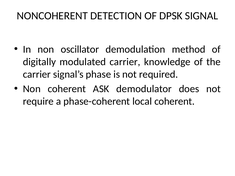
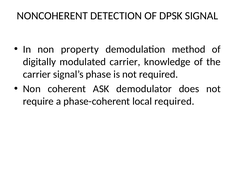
oscillator: oscillator -> property (80, 49)
local coherent: coherent -> required (174, 102)
